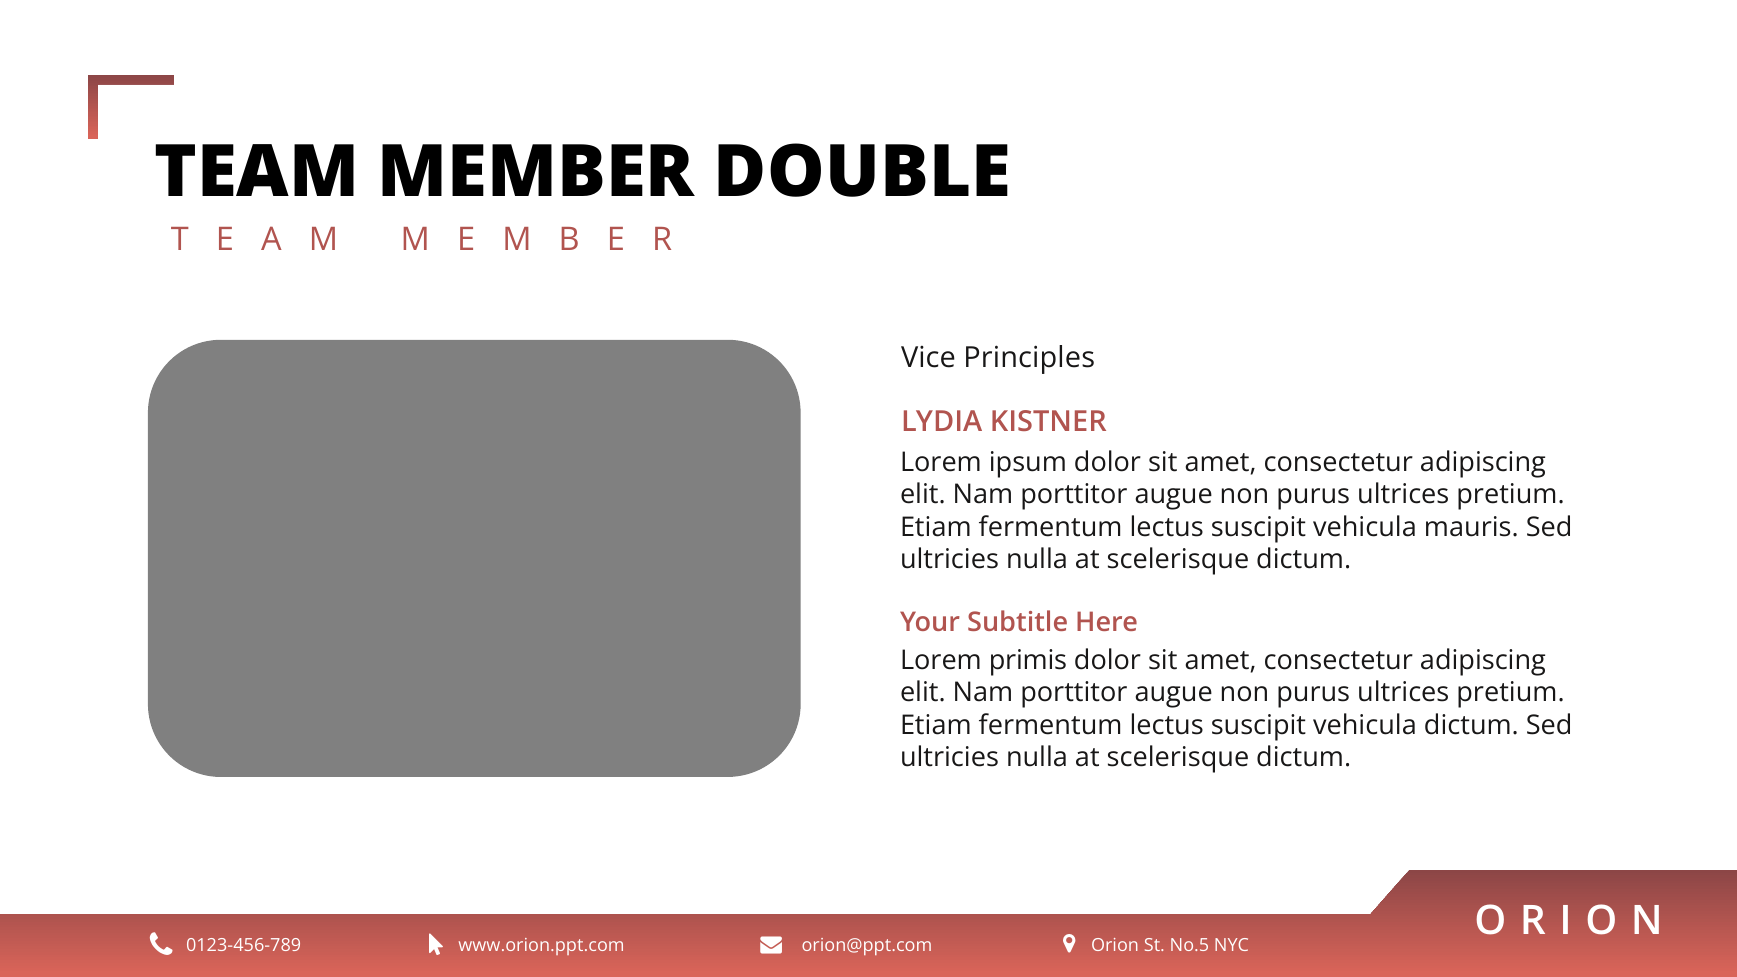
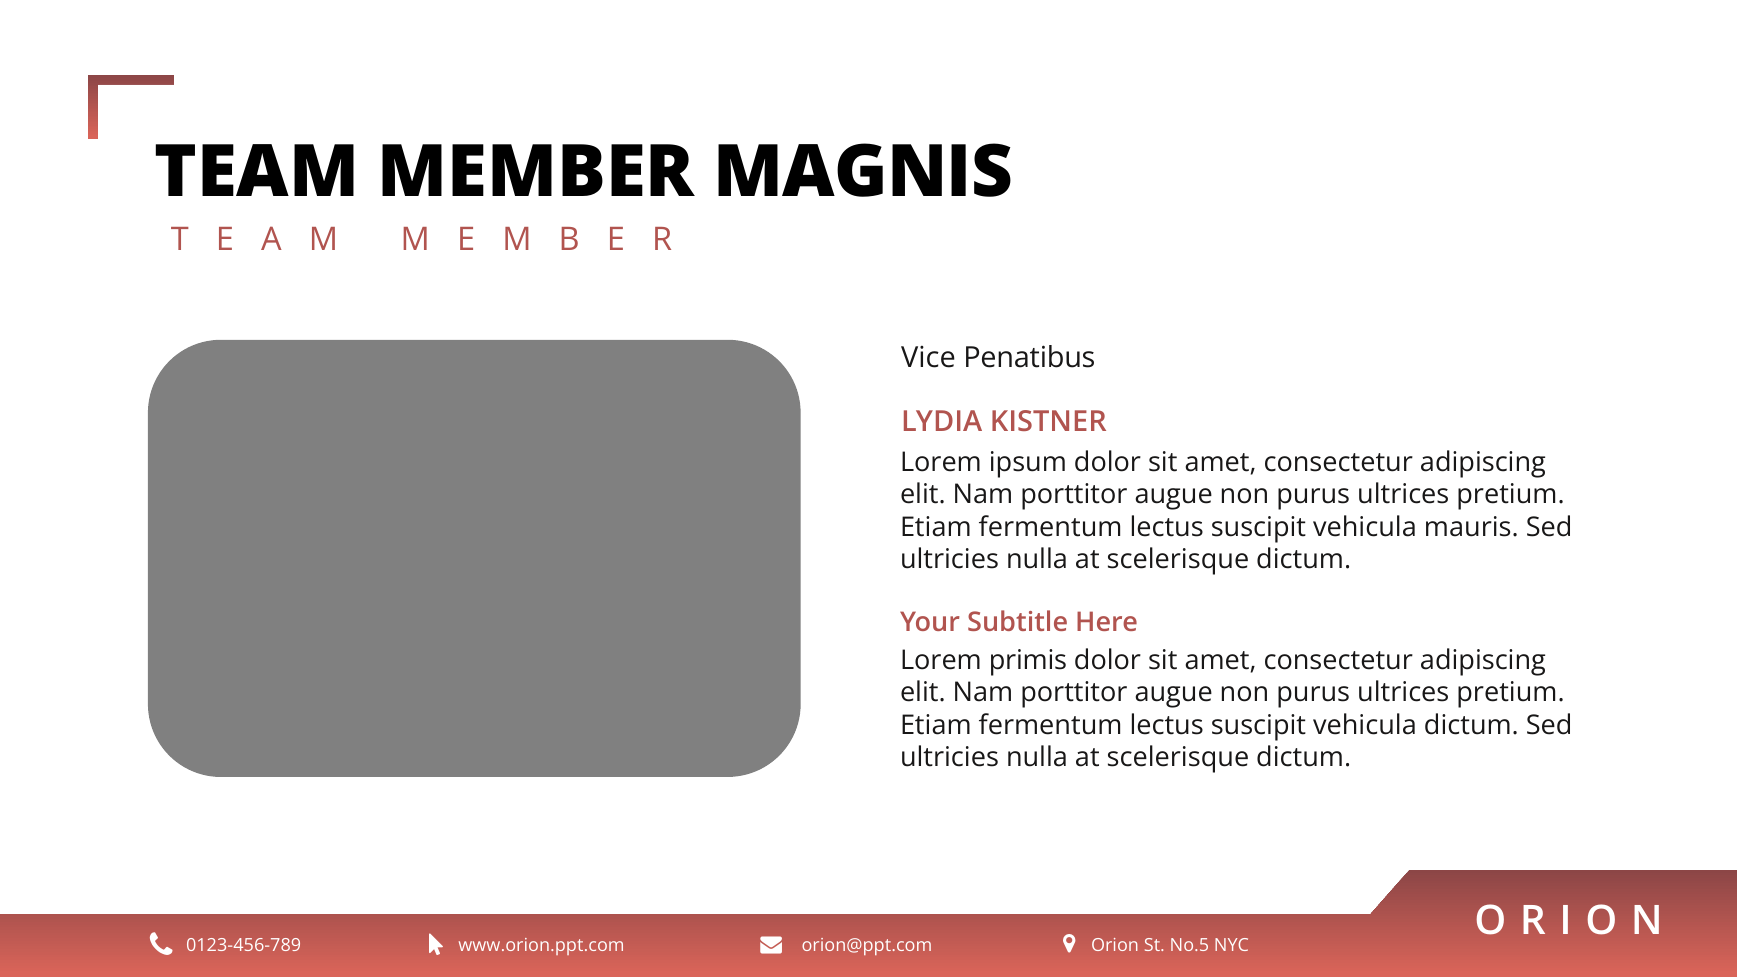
DOUBLE: DOUBLE -> MAGNIS (863, 172)
Principles: Principles -> Penatibus (1029, 358)
